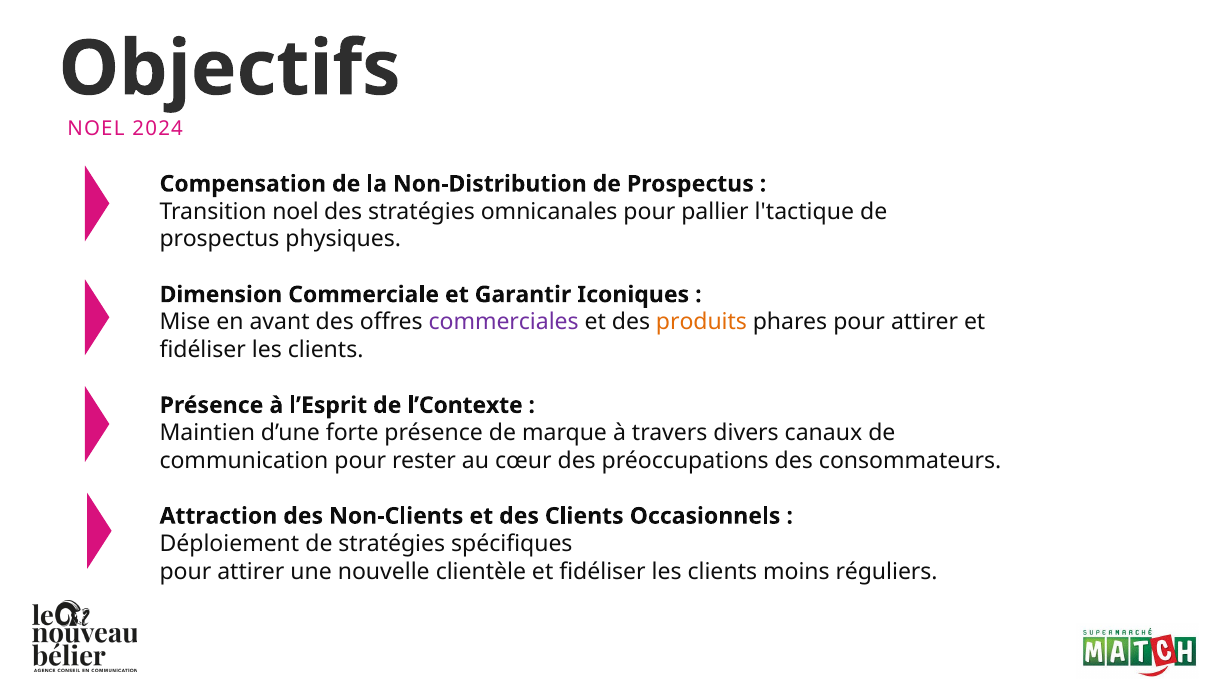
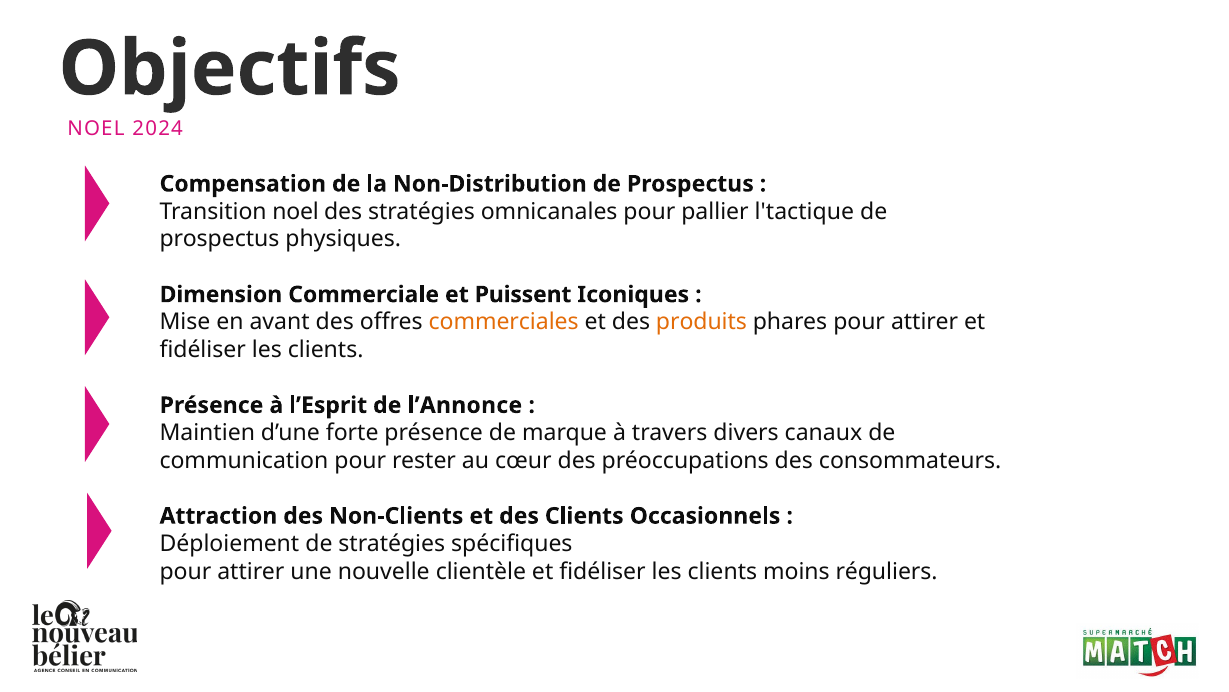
Garantir: Garantir -> Puissent (523, 294)
commerciales colour: purple -> orange (504, 322)
l’Contexte: l’Contexte -> l’Annonce (465, 405)
